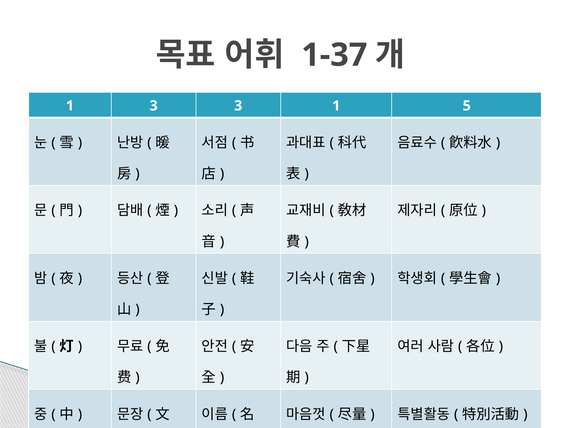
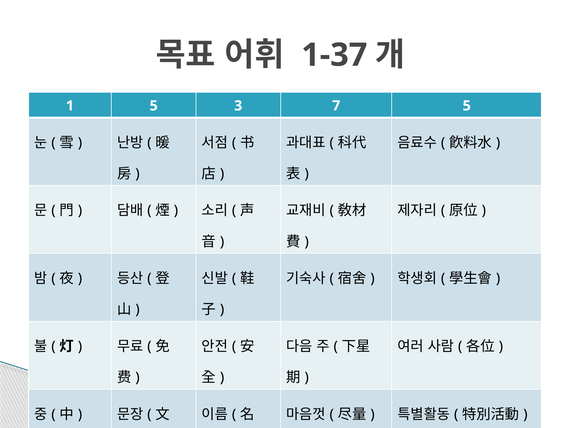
1 3: 3 -> 5 (154, 106)
3 1: 1 -> 7 (336, 106)
